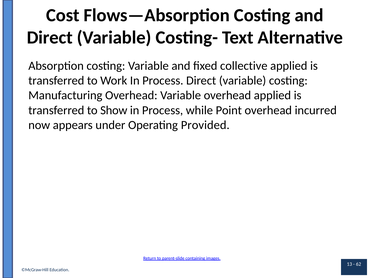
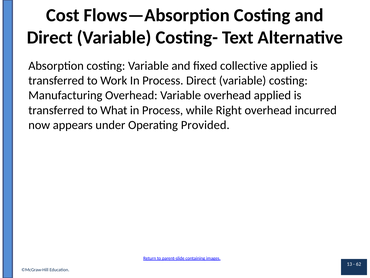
Show: Show -> What (114, 110)
Point: Point -> Right (229, 110)
